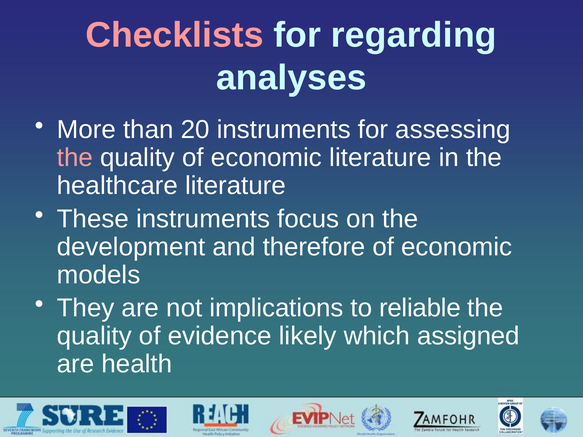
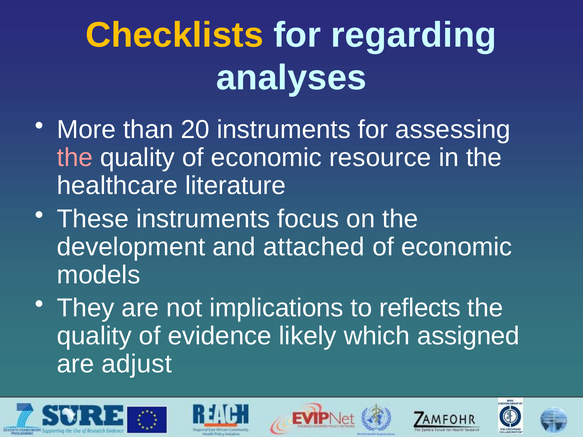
Checklists colour: pink -> yellow (174, 35)
economic literature: literature -> resource (380, 158)
therefore: therefore -> attached (314, 247)
reliable: reliable -> reflects (420, 308)
health: health -> adjust (137, 364)
